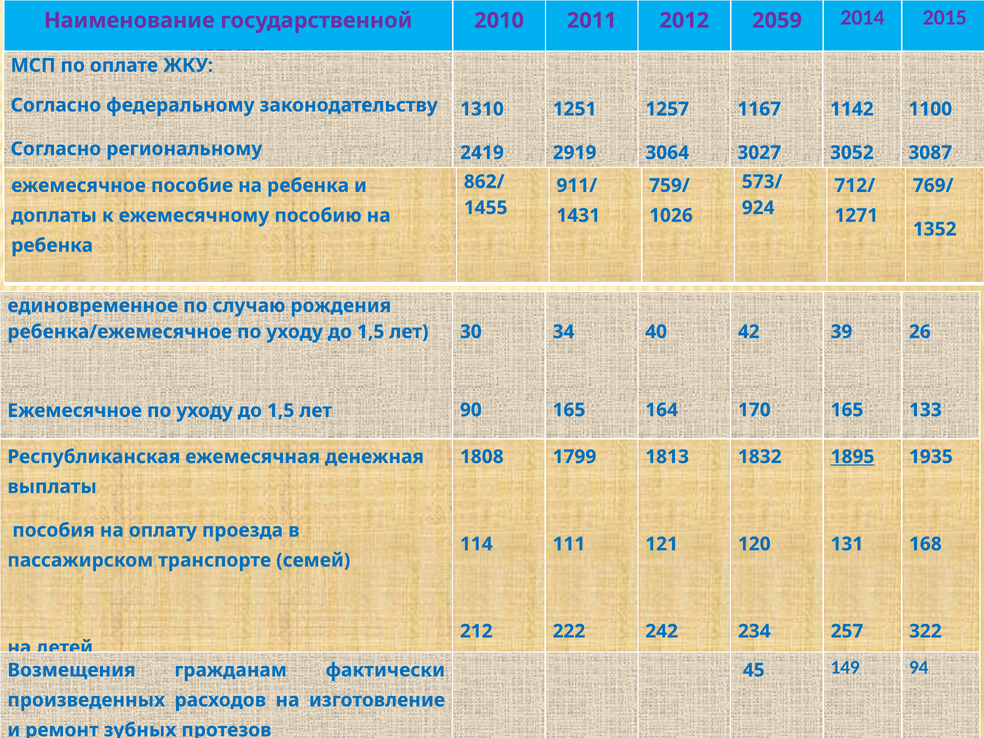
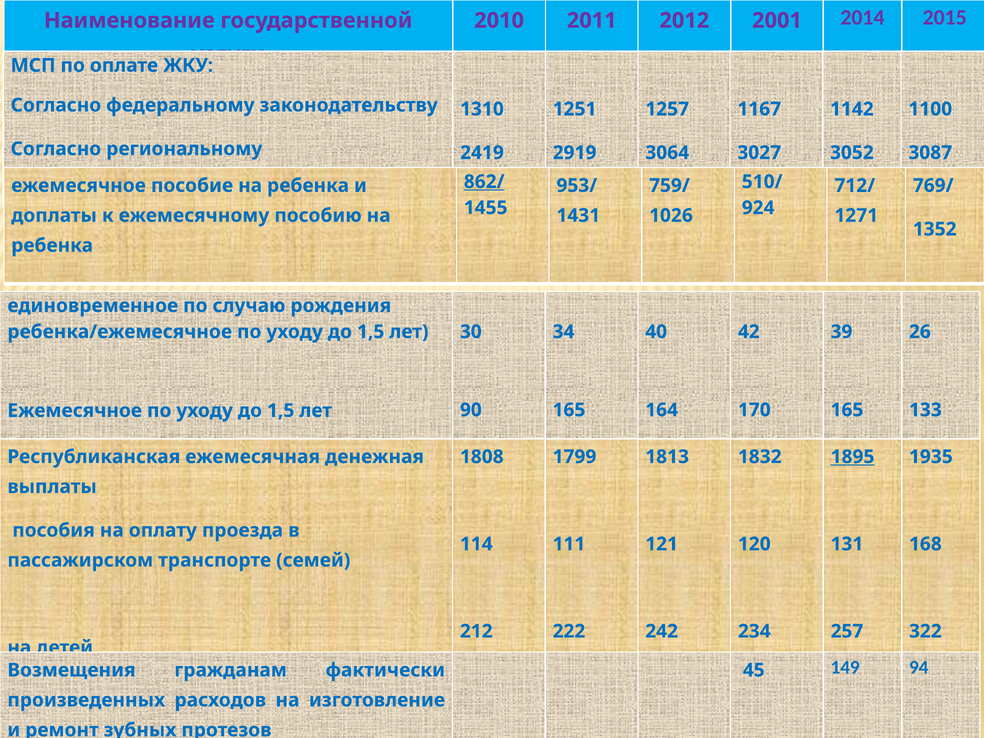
2059: 2059 -> 2001 (777, 20)
862/ underline: none -> present (484, 182)
573/: 573/ -> 510/ (762, 182)
911/: 911/ -> 953/ (577, 186)
